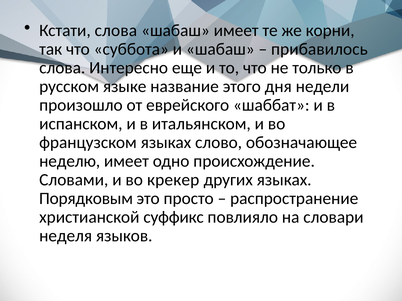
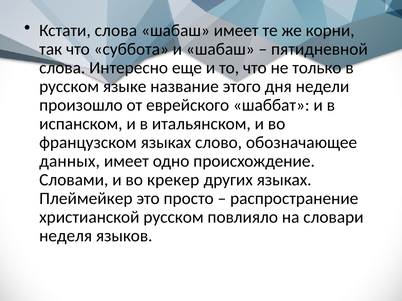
прибавилось: прибавилось -> пятидневной (319, 49)
неделю: неделю -> данных (70, 161)
Порядковым: Порядковым -> Плеймейкер (86, 199)
христианской суффикс: суффикс -> русском (173, 217)
